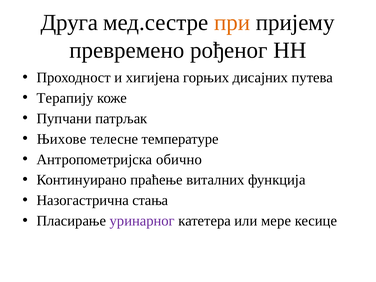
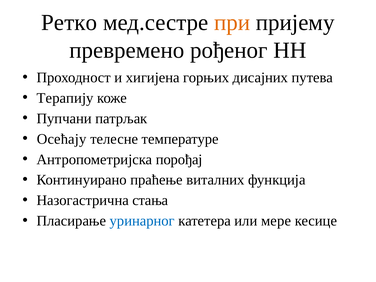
Друга: Друга -> Ретко (69, 23)
Њихове: Њихове -> Осећају (62, 139)
обично: обично -> порођај (179, 159)
уринарног colour: purple -> blue (142, 221)
